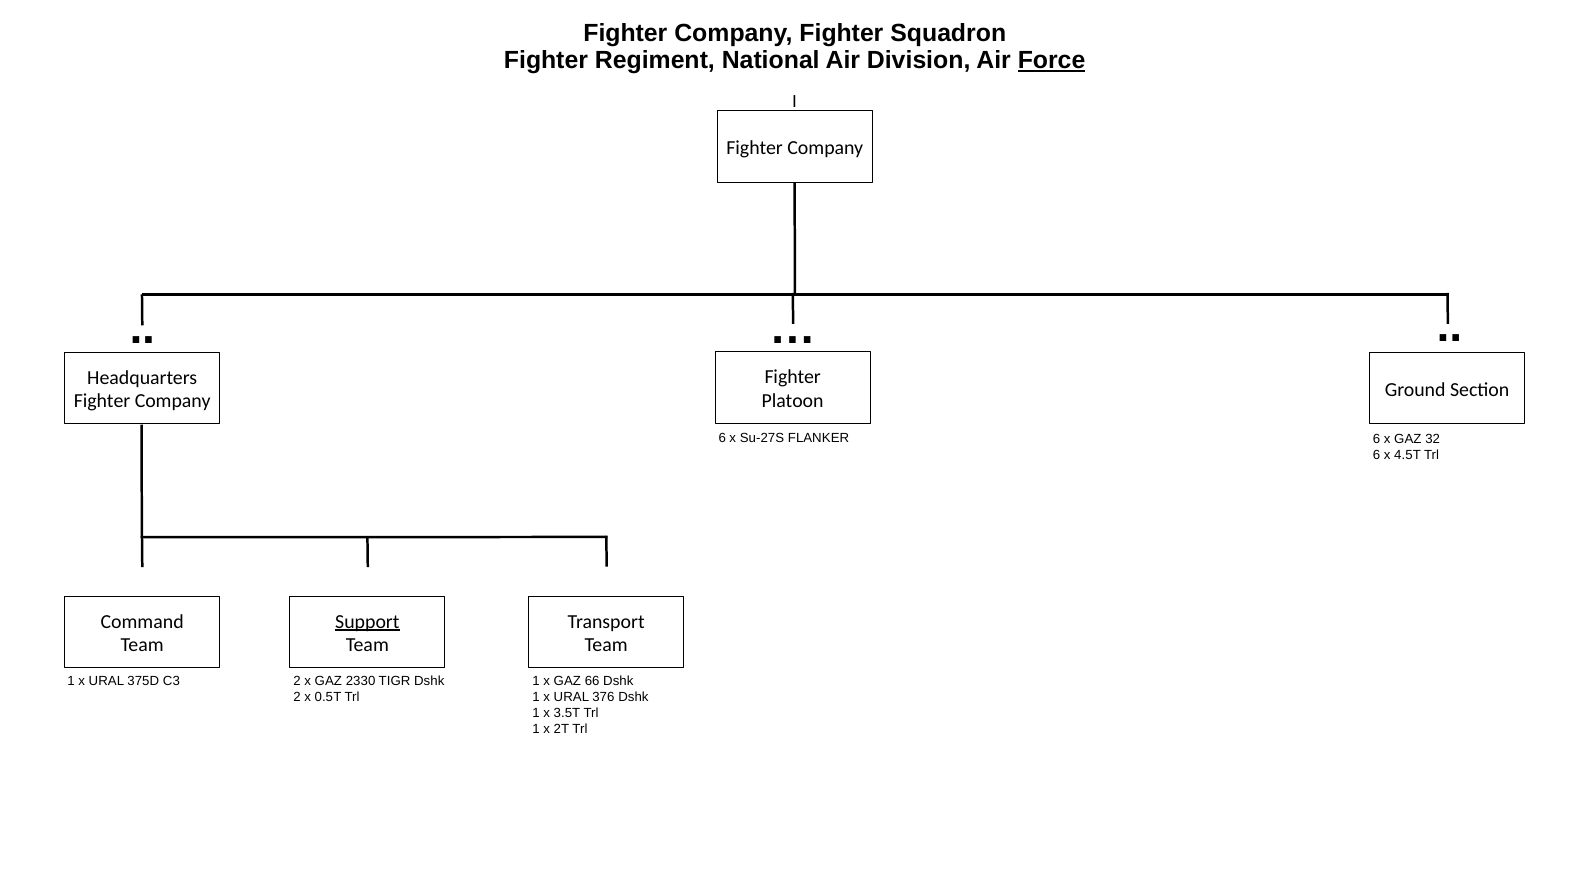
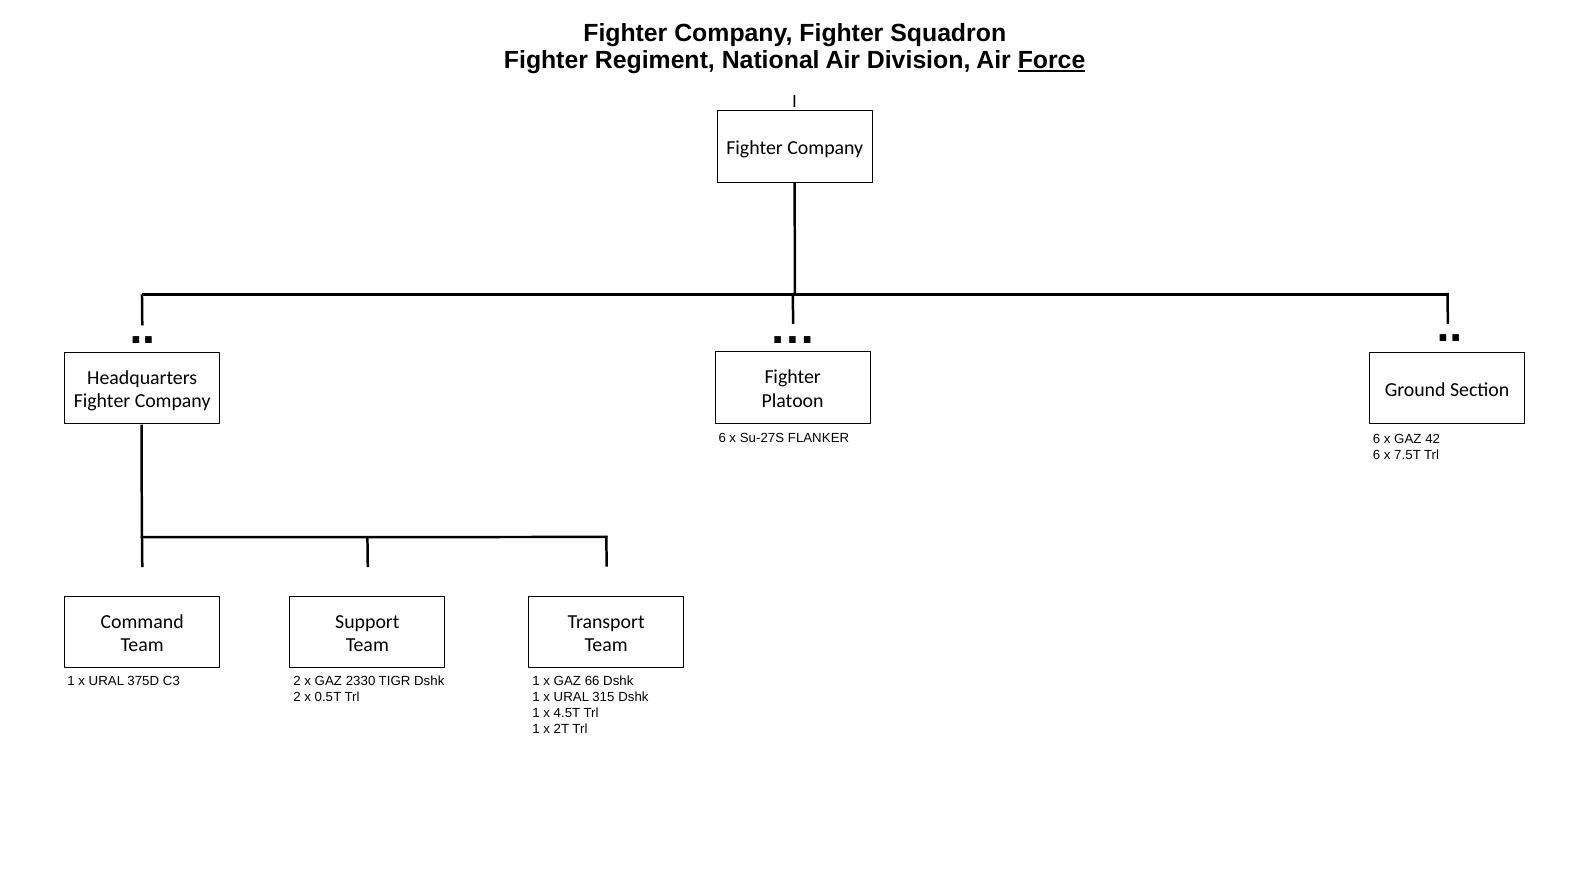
32: 32 -> 42 (1433, 439)
4.5T: 4.5T -> 7.5T (1408, 455)
Support underline: present -> none (367, 622)
376: 376 -> 315 (603, 698)
3.5T: 3.5T -> 4.5T (567, 713)
